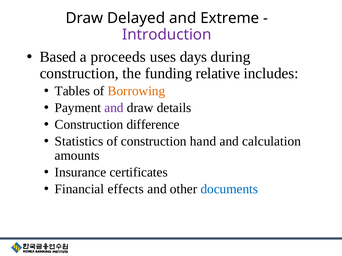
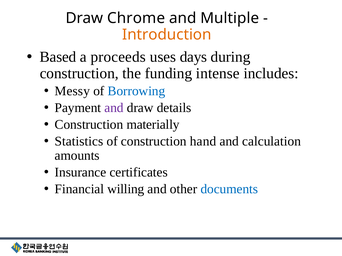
Delayed: Delayed -> Chrome (136, 18)
Extreme: Extreme -> Multiple (230, 18)
Introduction colour: purple -> orange (167, 35)
relative: relative -> intense (218, 74)
Tables: Tables -> Messy (72, 91)
Borrowing colour: orange -> blue (136, 91)
difference: difference -> materially (153, 125)
effects: effects -> willing (126, 189)
